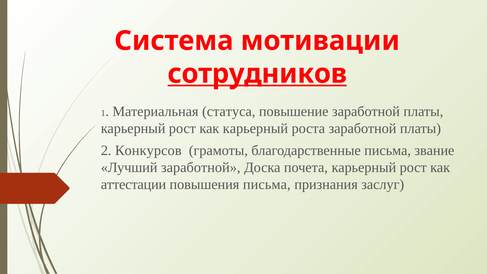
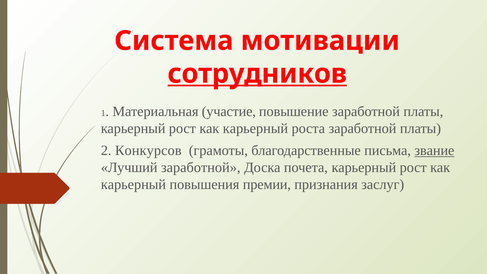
статуса: статуса -> участие (229, 111)
звание underline: none -> present (434, 150)
аттестации: аттестации -> карьерный (133, 184)
повышения письма: письма -> премии (267, 184)
